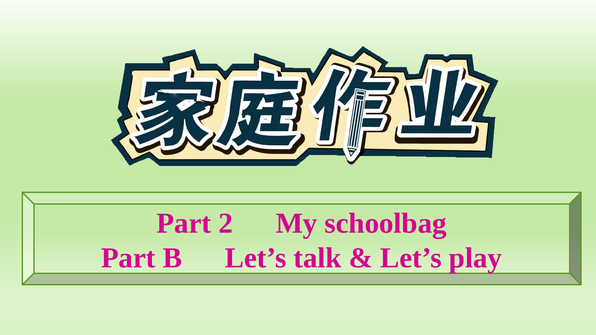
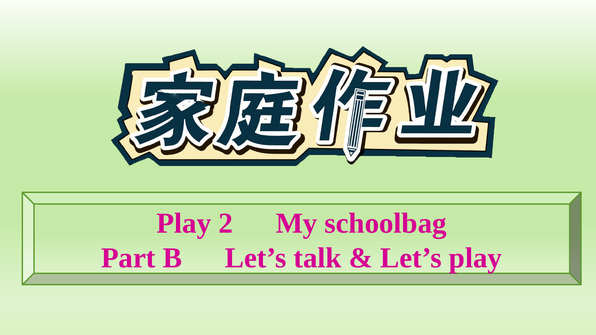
Part: Part -> Play (184, 223)
